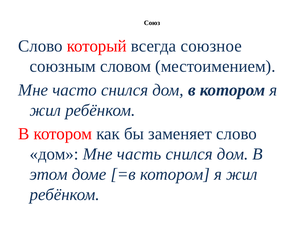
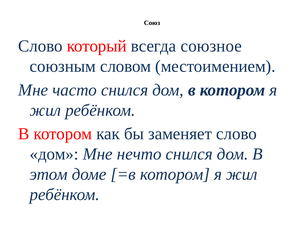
часть: часть -> нечто (139, 154)
